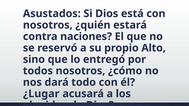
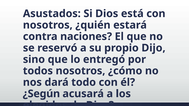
Alto: Alto -> Dijo (153, 48)
¿Lugar: ¿Lugar -> ¿Según (41, 94)
